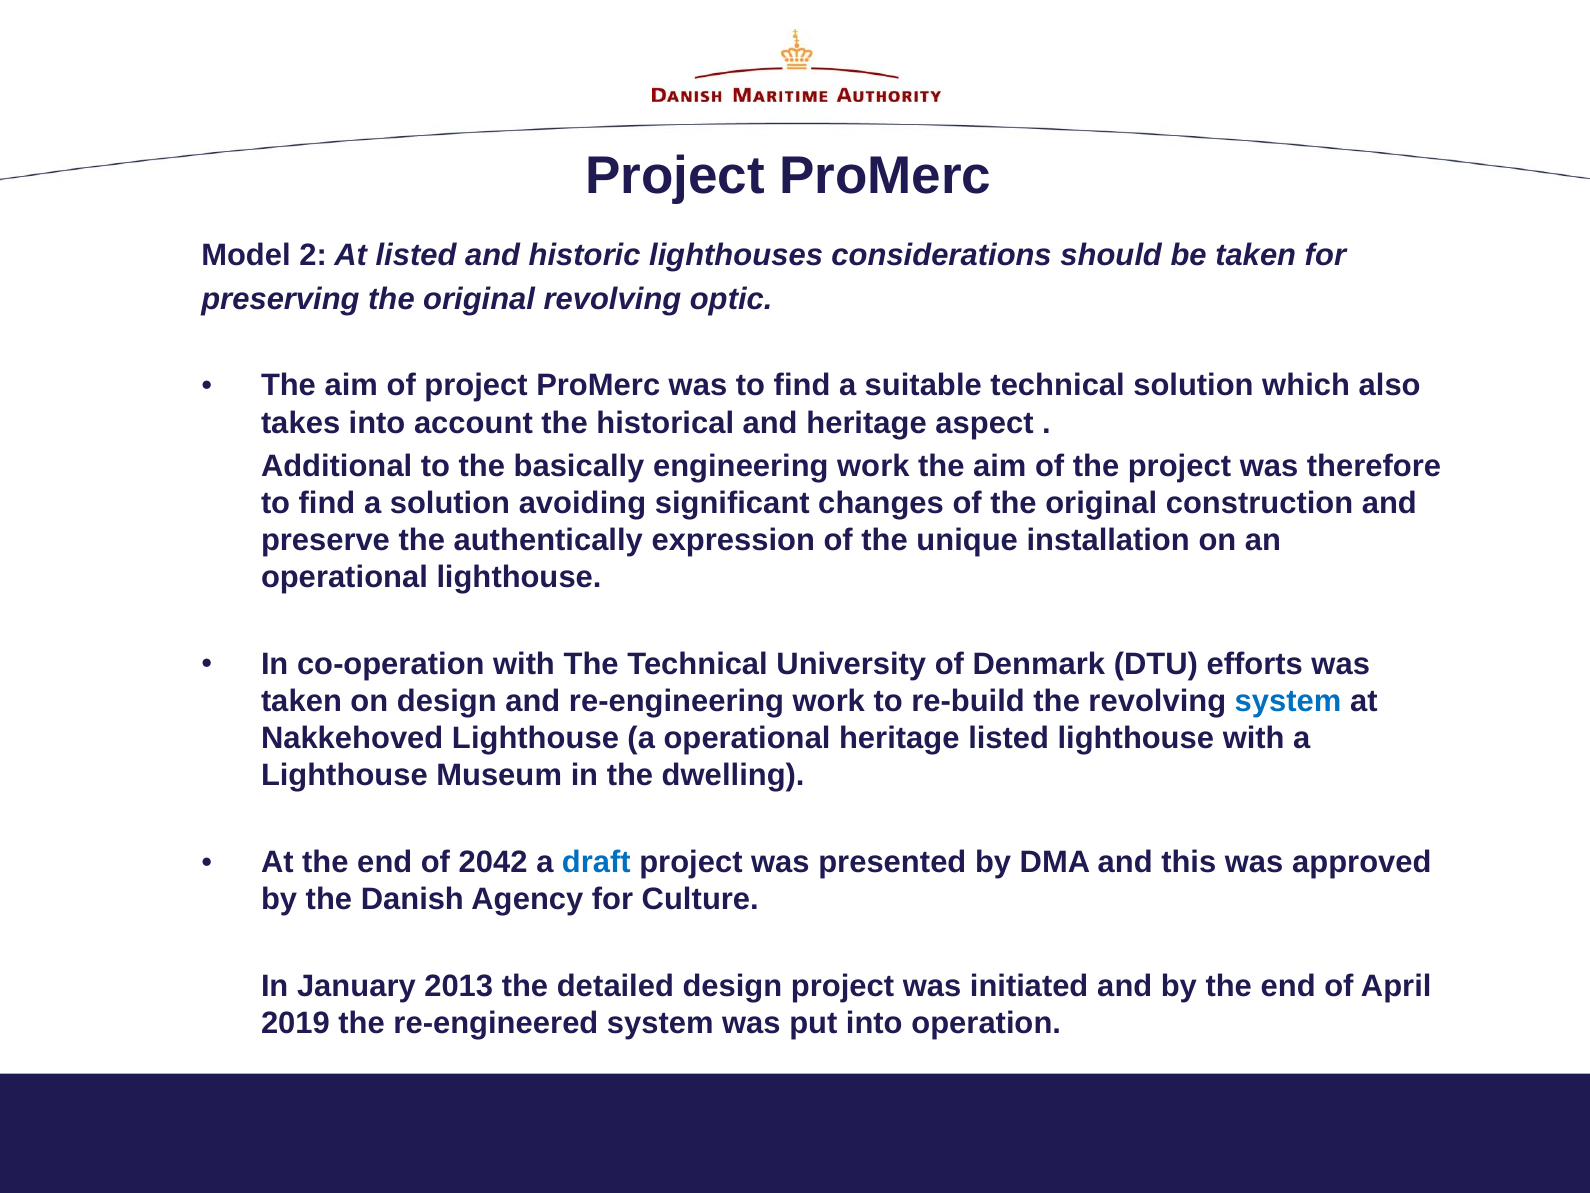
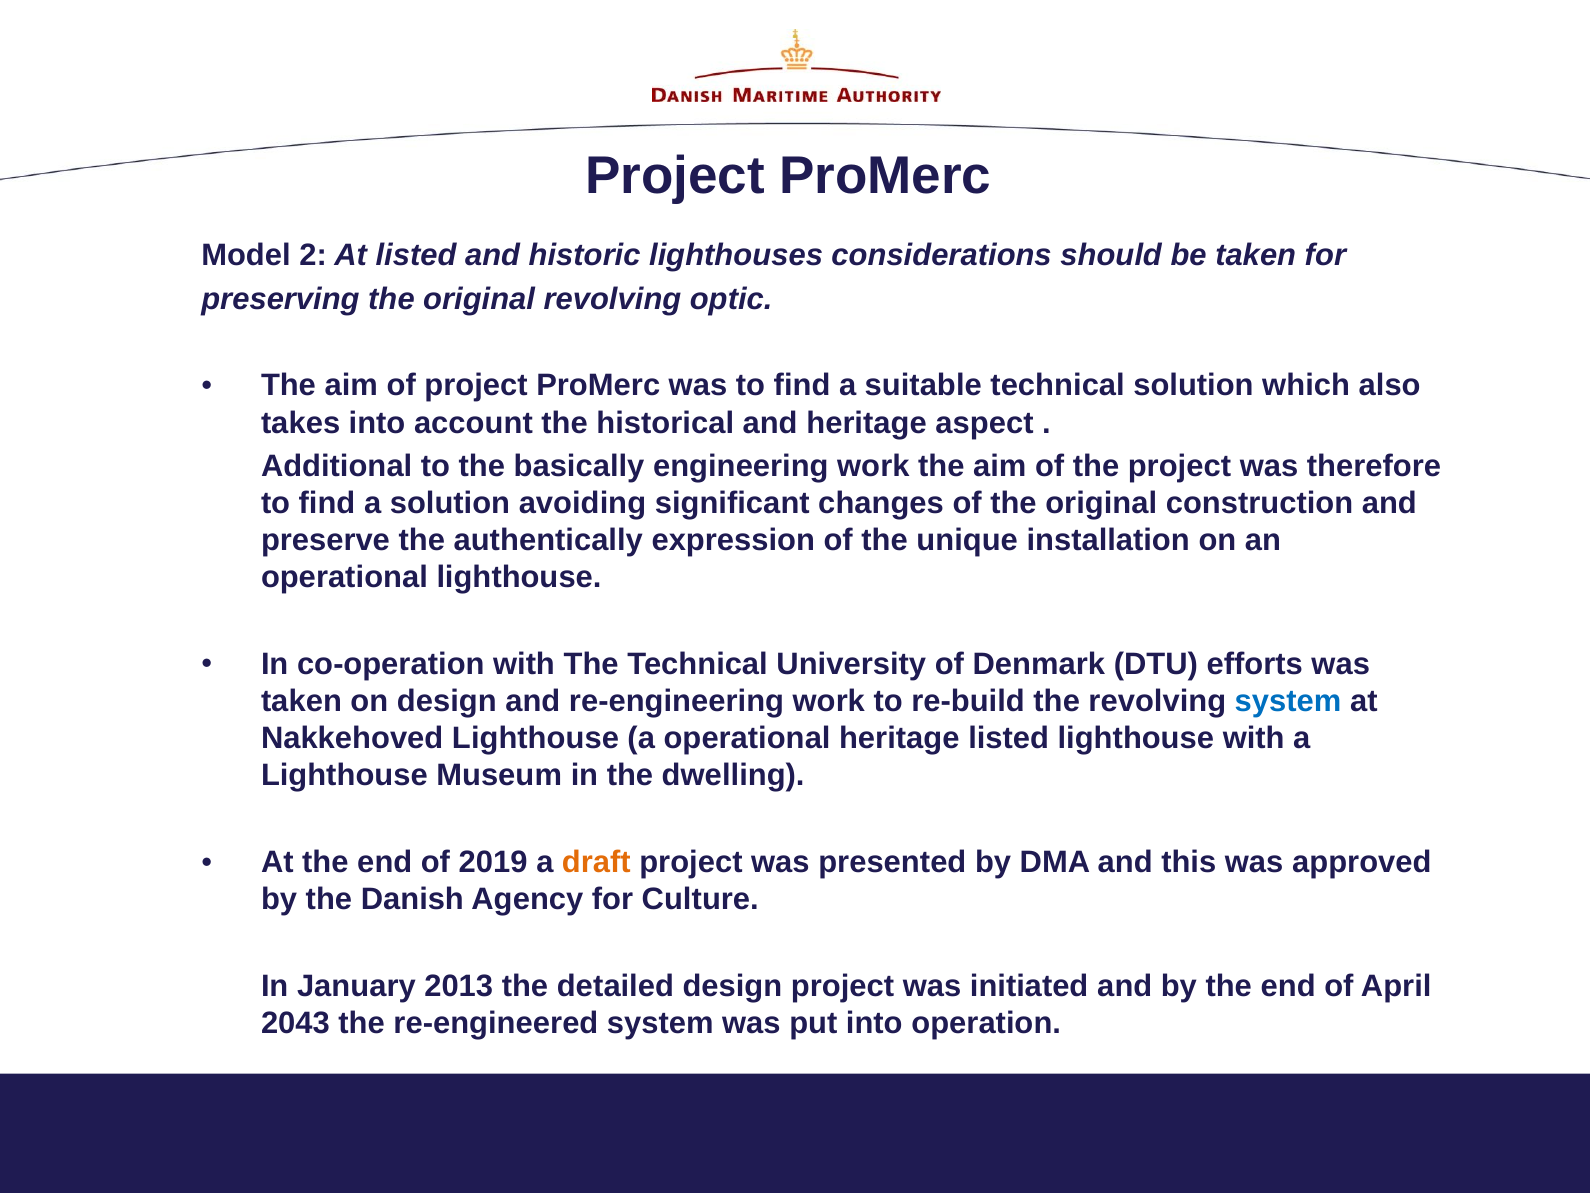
2042: 2042 -> 2019 (493, 862)
draft colour: blue -> orange (596, 862)
2019: 2019 -> 2043 (295, 1023)
